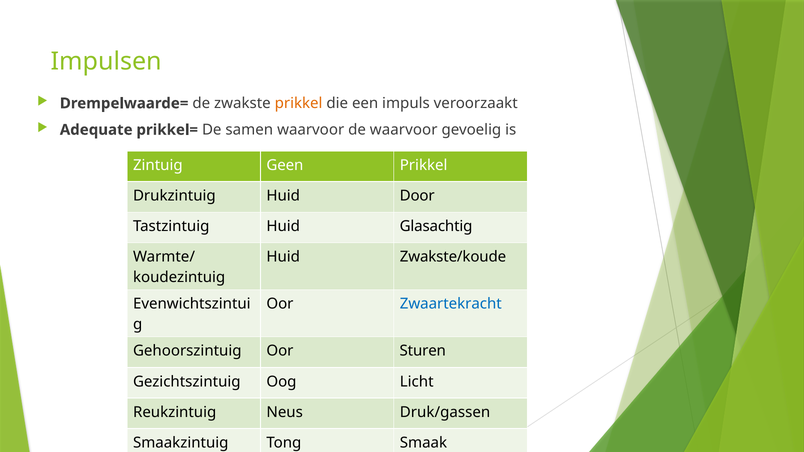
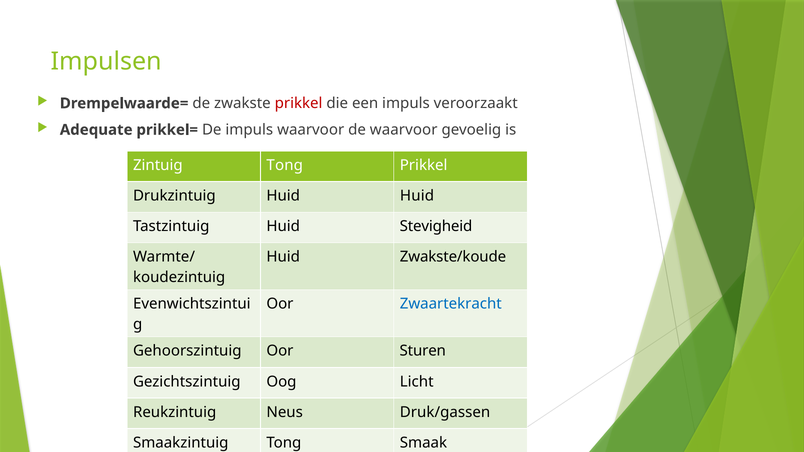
prikkel colour: orange -> red (299, 103)
De samen: samen -> impuls (249, 130)
Zintuig Geen: Geen -> Tong (285, 165)
Huid Door: Door -> Huid (417, 196)
Glasachtig: Glasachtig -> Stevigheid (436, 226)
